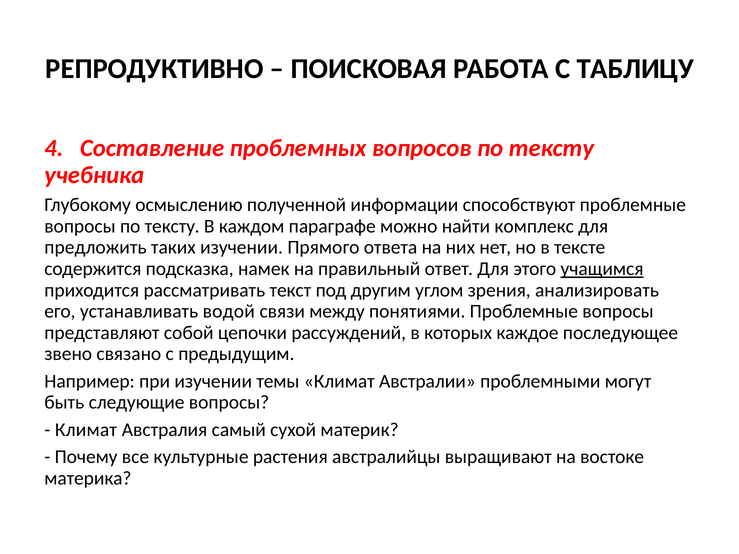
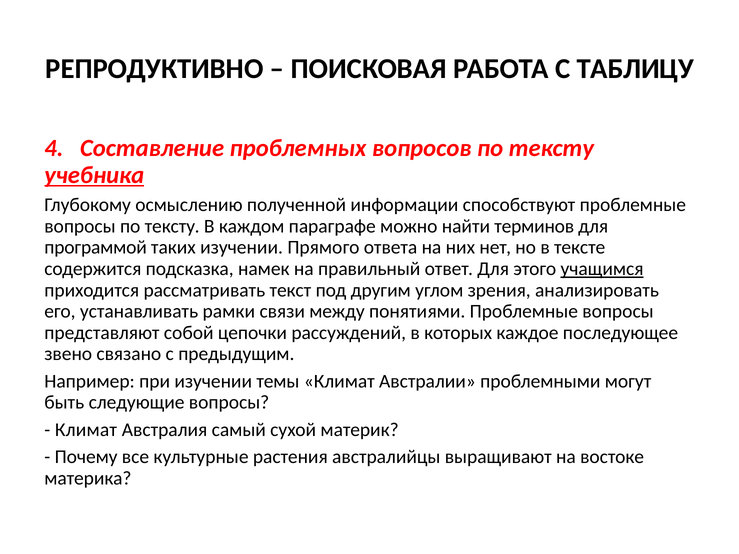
учебника underline: none -> present (94, 175)
комплекс: комплекс -> терминов (534, 226)
предложить: предложить -> программой (96, 248)
водой: водой -> рамки (229, 312)
